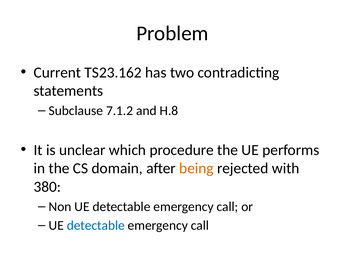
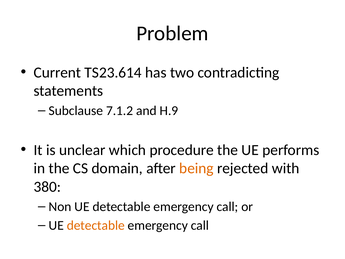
TS23.162: TS23.162 -> TS23.614 (113, 72)
H.8: H.8 -> H.9 (169, 111)
detectable colour: blue -> orange (96, 225)
